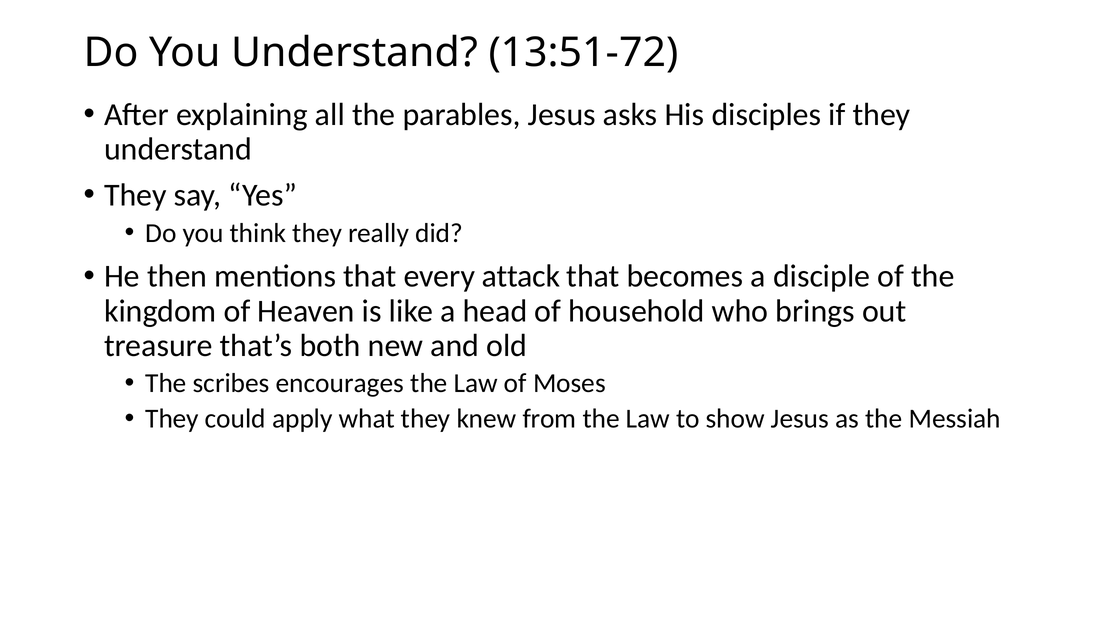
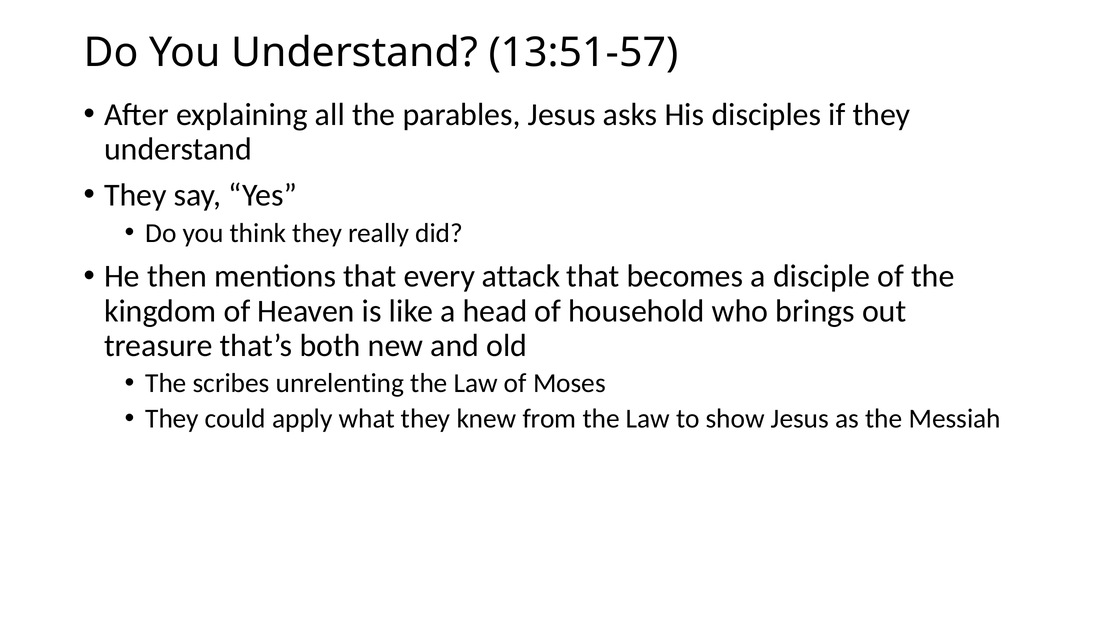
13:51-72: 13:51-72 -> 13:51-57 (584, 53)
encourages: encourages -> unrelenting (340, 383)
